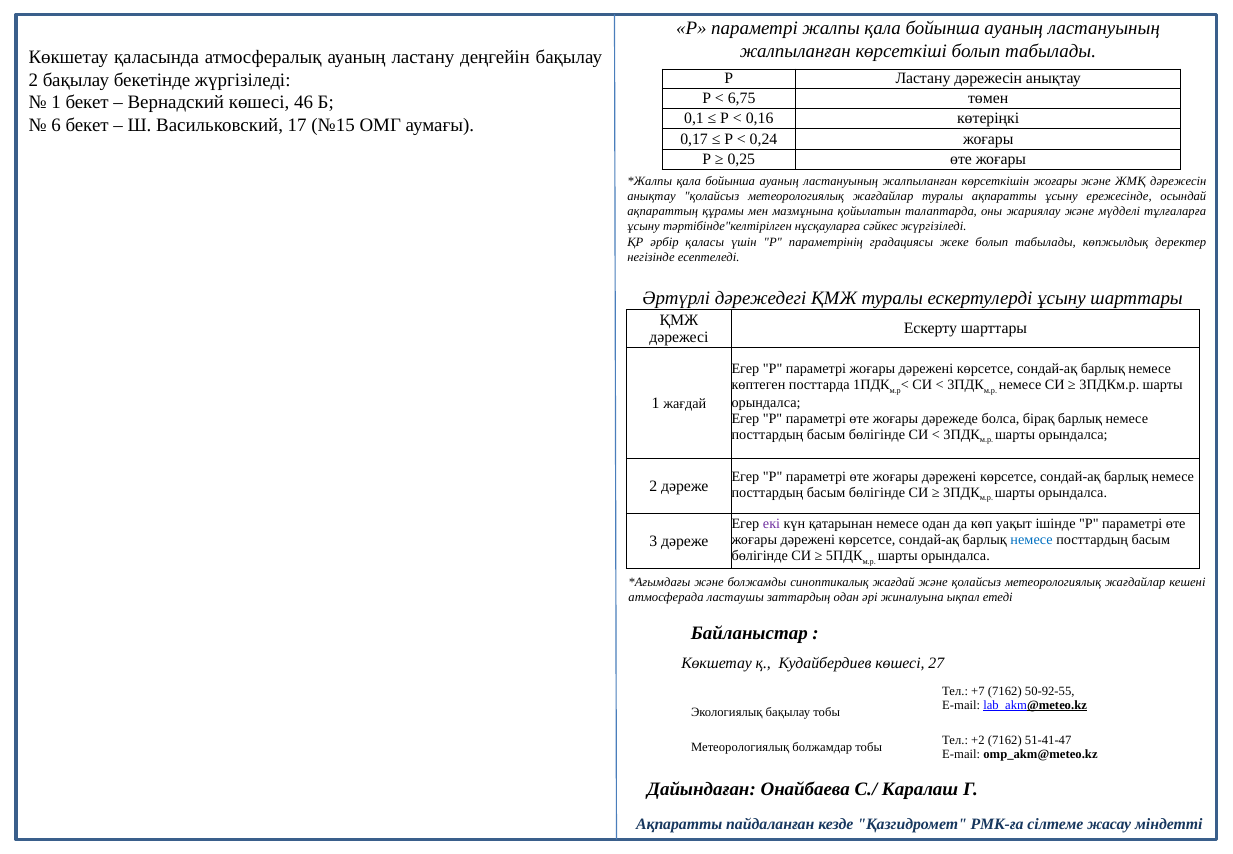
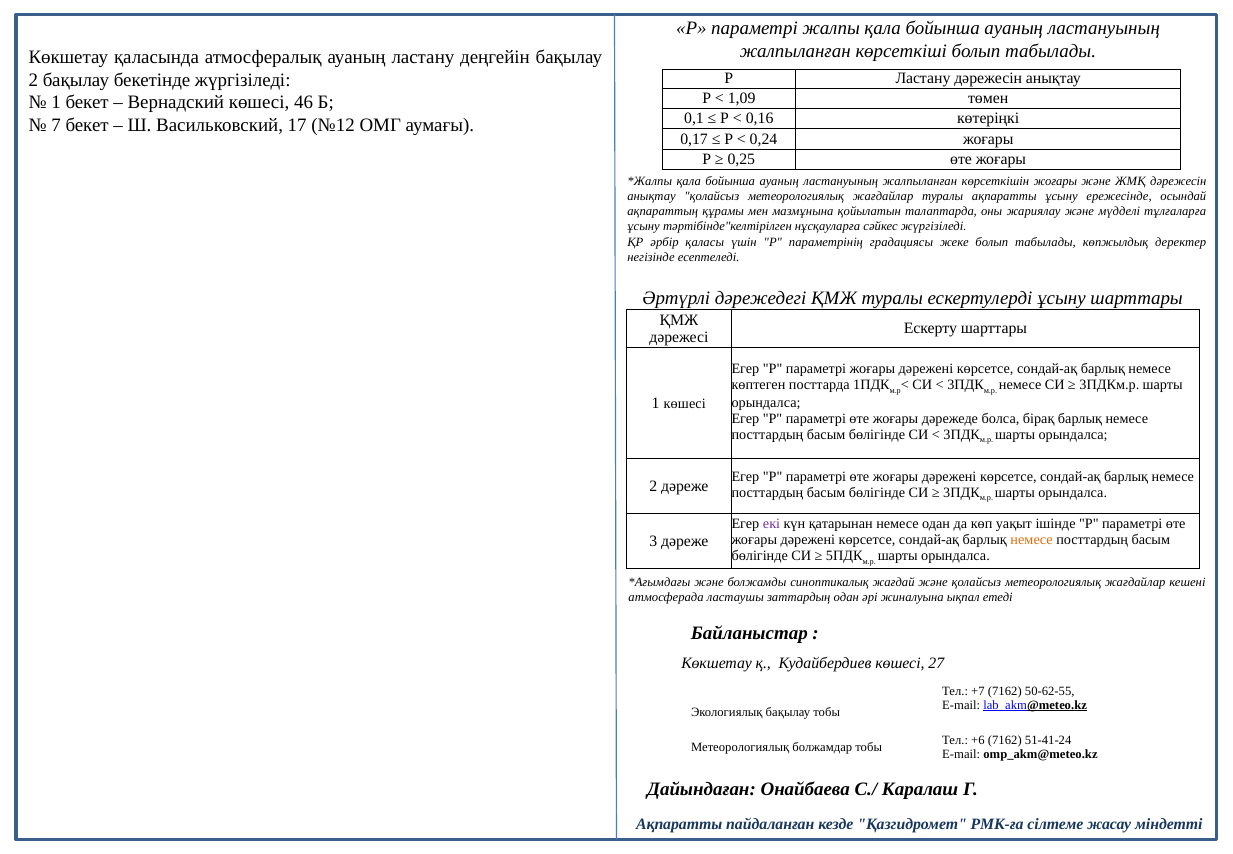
6,75: 6,75 -> 1,09 (742, 98)
6: 6 -> 7 (56, 125)
№15: №15 -> №12 (333, 125)
1 жағдай: жағдай -> көшесі (685, 403)
немесе colour: blue -> orange (1031, 540)
50-92-55: 50-92-55 -> 50-62-55 (1050, 691)
+2: +2 -> +6 (978, 740)
51-41-47: 51-41-47 -> 51-41-24 (1048, 740)
